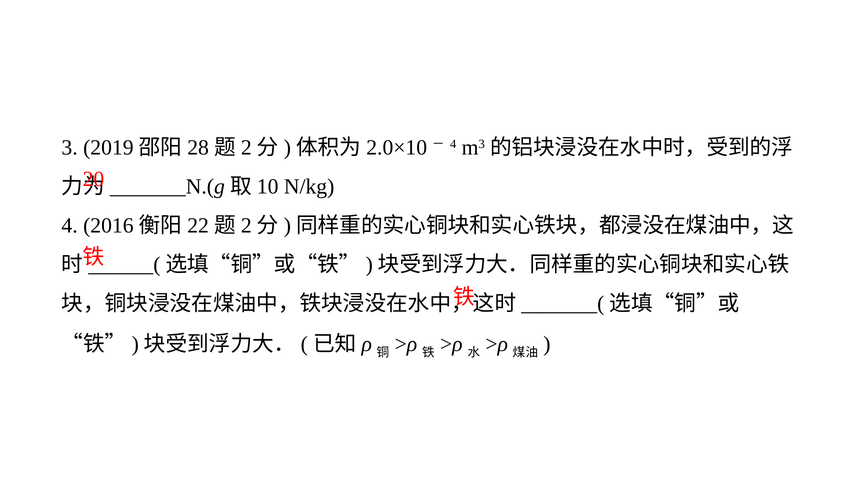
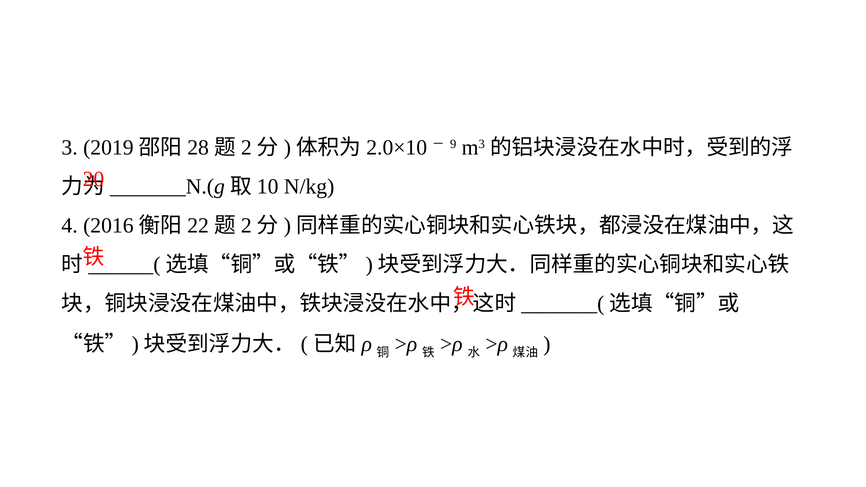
4: 4 -> 9 (453, 144)
